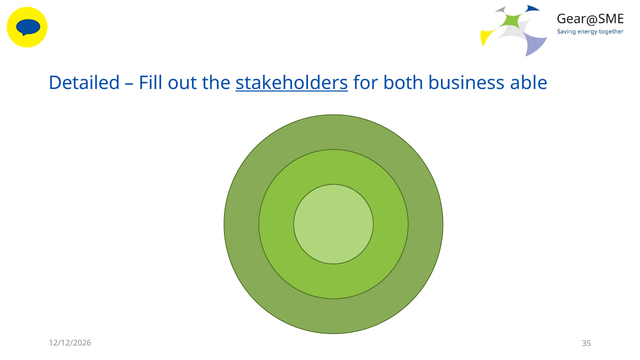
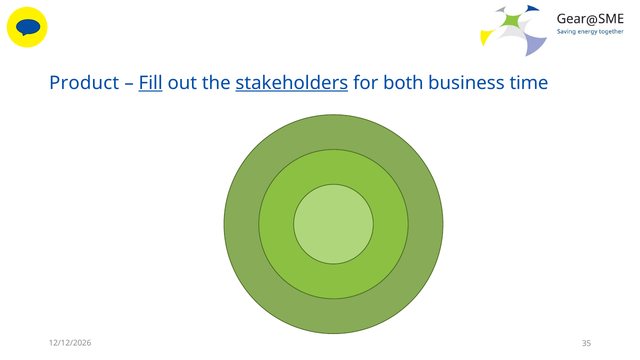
Detailed: Detailed -> Product (84, 83)
Fill underline: none -> present (151, 83)
able: able -> time (529, 83)
